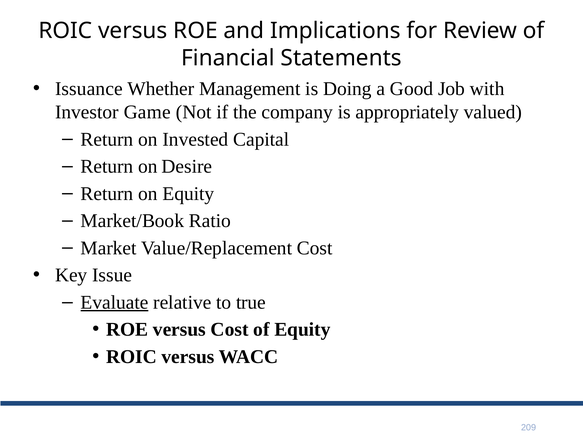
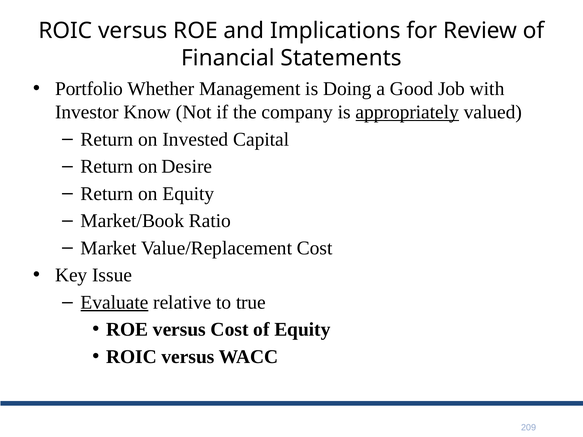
Issuance: Issuance -> Portfolio (89, 89)
Game: Game -> Know (147, 112)
appropriately underline: none -> present (407, 112)
